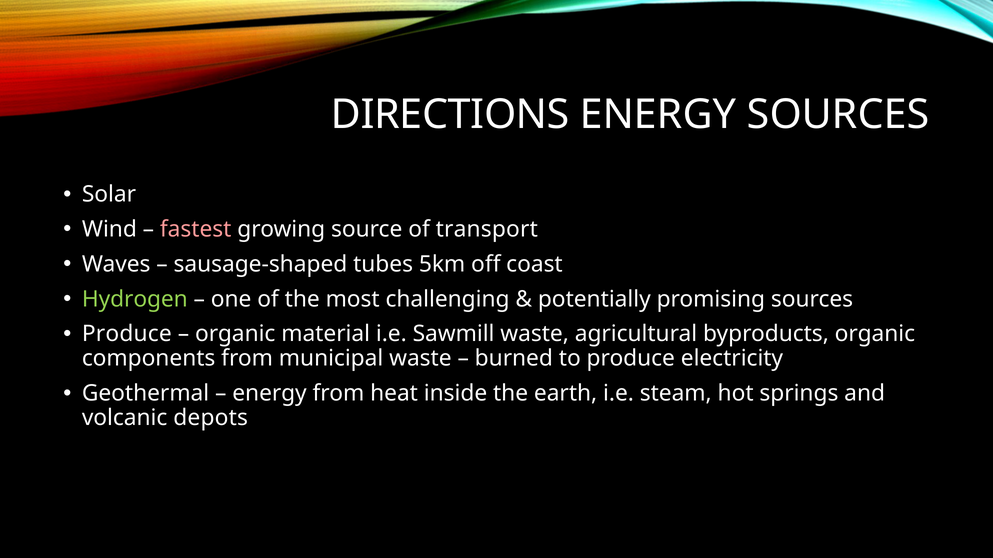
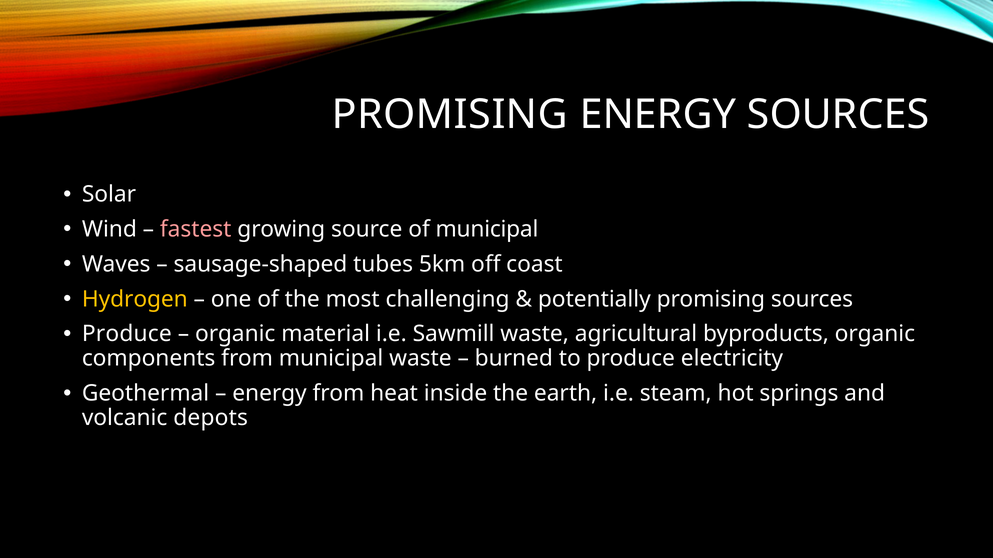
DIRECTIONS: DIRECTIONS -> PROMISING (450, 115)
of transport: transport -> municipal (487, 230)
Hydrogen colour: light green -> yellow (135, 299)
